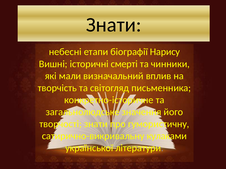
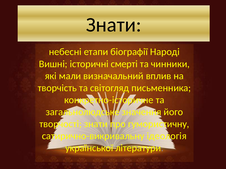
Нарису: Нарису -> Народi (165, 52)
кулаками: кулаками -> ідеологія (167, 136)
